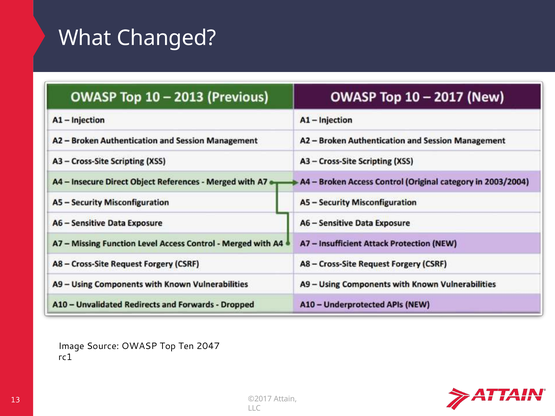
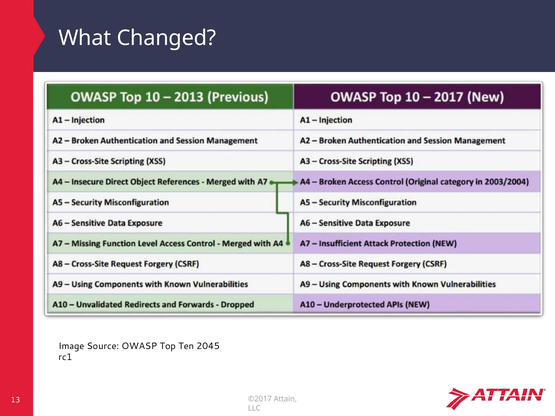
2047: 2047 -> 2045 (208, 346)
